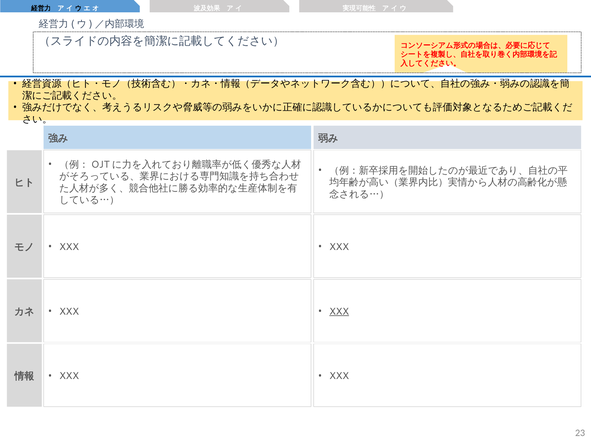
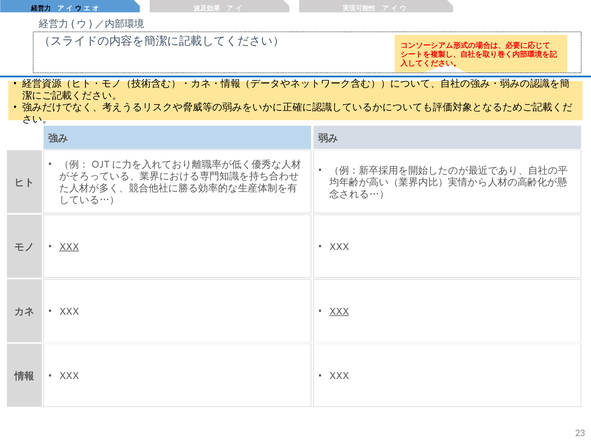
XXX underline: none -> present (69, 246)
